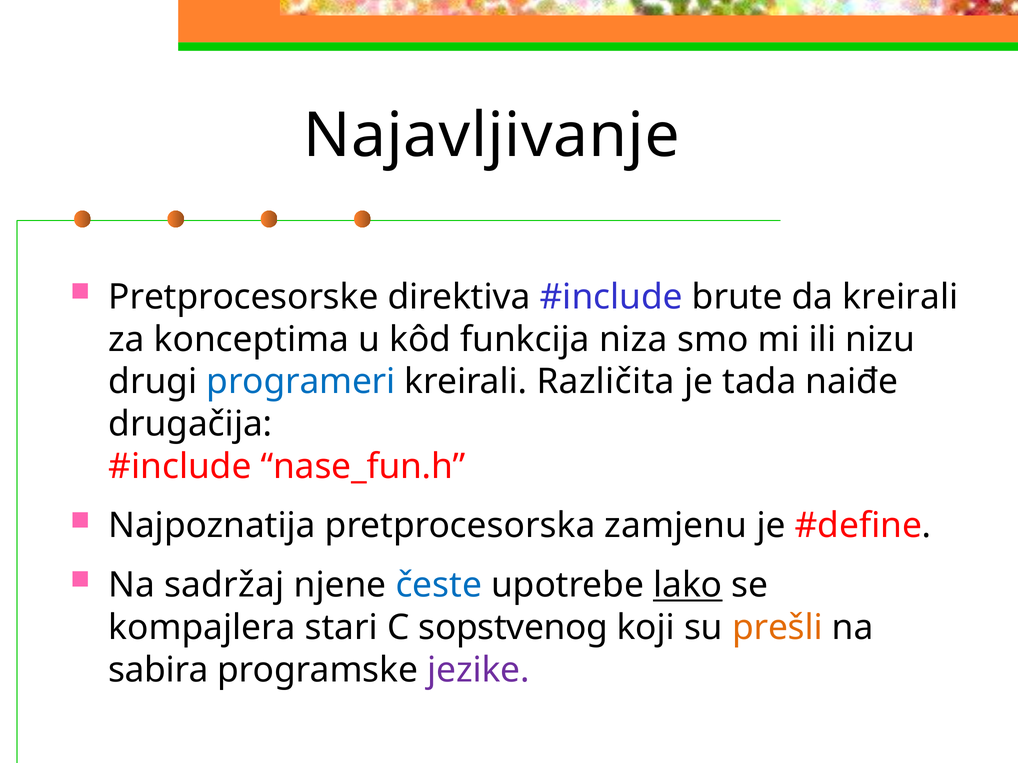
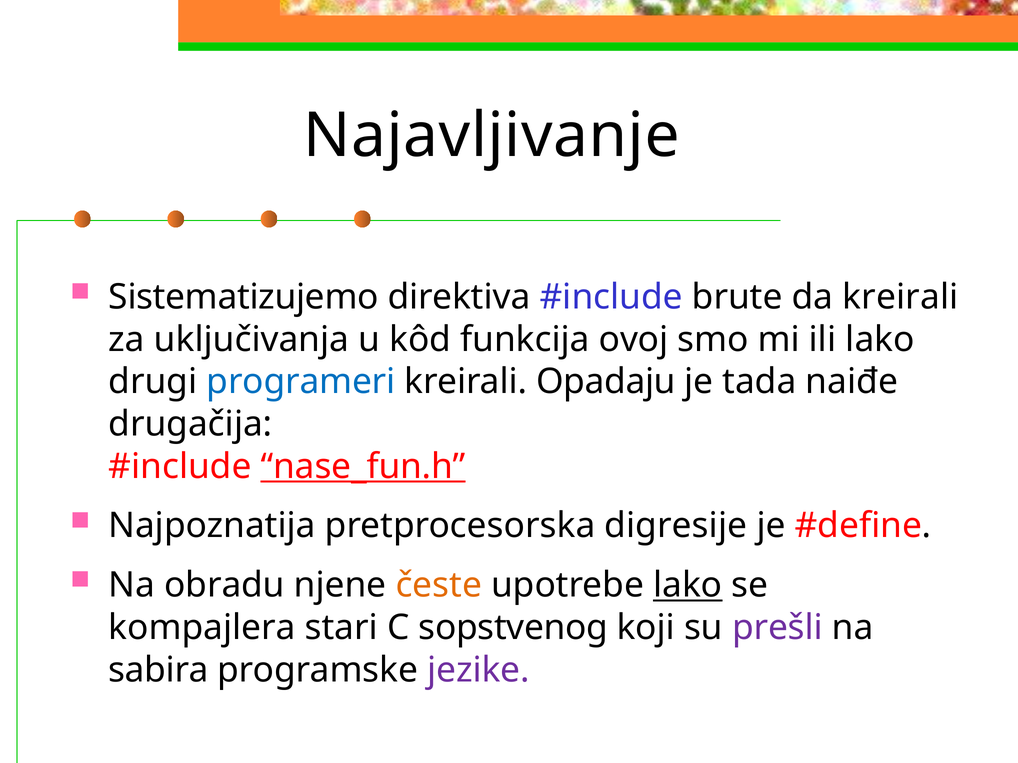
Pretprocesorske: Pretprocesorske -> Sistematizujemo (244, 297)
konceptima: konceptima -> uključivanja (252, 340)
niza: niza -> ovoj (634, 340)
ili nizu: nizu -> lako (880, 340)
Različita: Različita -> Opadaju (606, 382)
nase_fun.h underline: none -> present (363, 467)
zamjenu: zamjenu -> digresije (676, 526)
sadržaj: sadržaj -> obradu (224, 586)
česte colour: blue -> orange (439, 586)
prešli colour: orange -> purple (777, 628)
